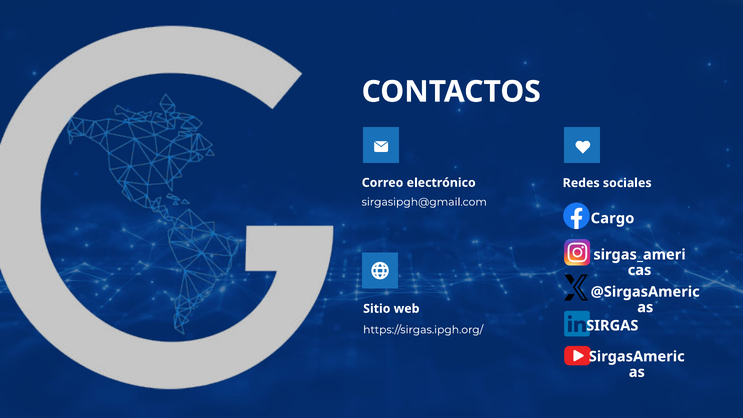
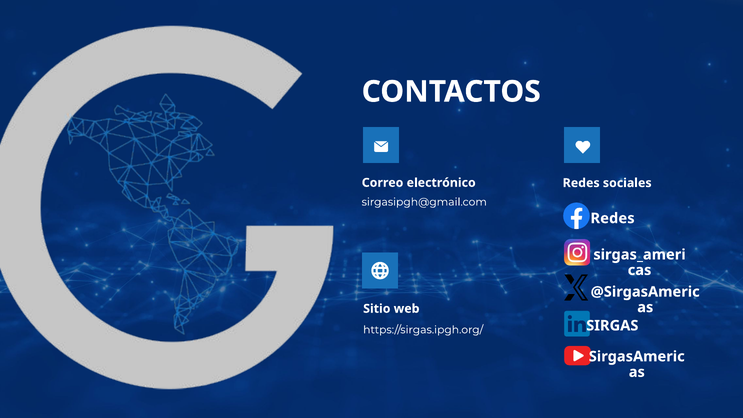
Cargo: Cargo -> Redes (613, 218)
